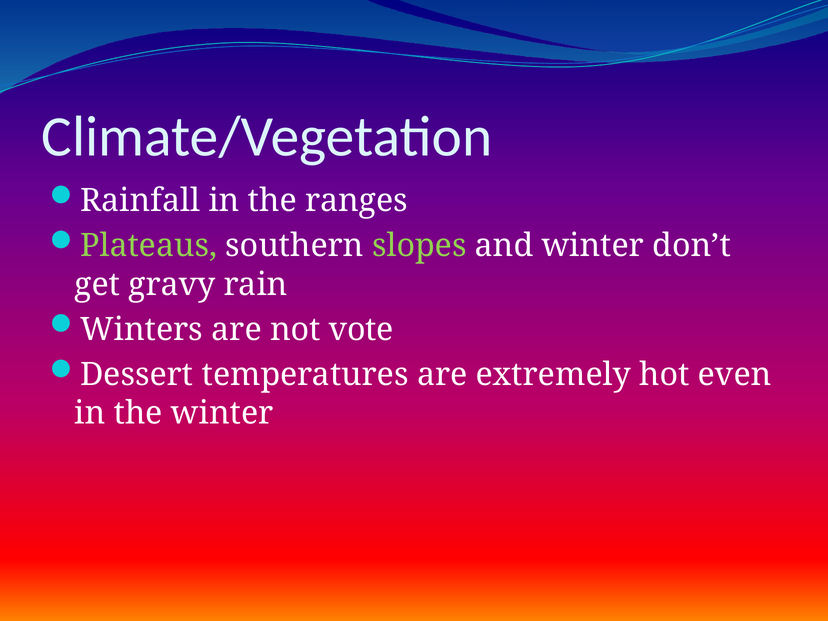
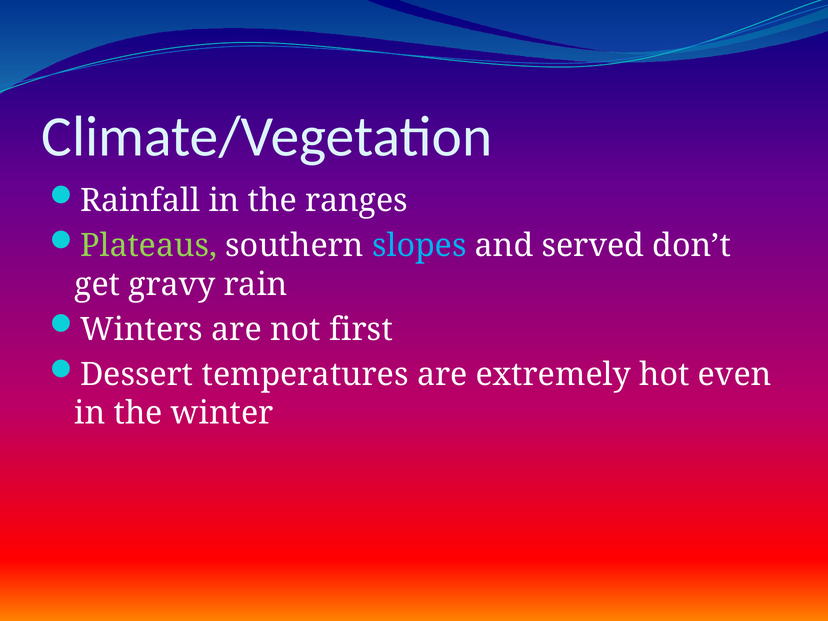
slopes colour: light green -> light blue (419, 246)
and winter: winter -> served (593, 246)
vote: vote -> first (361, 329)
